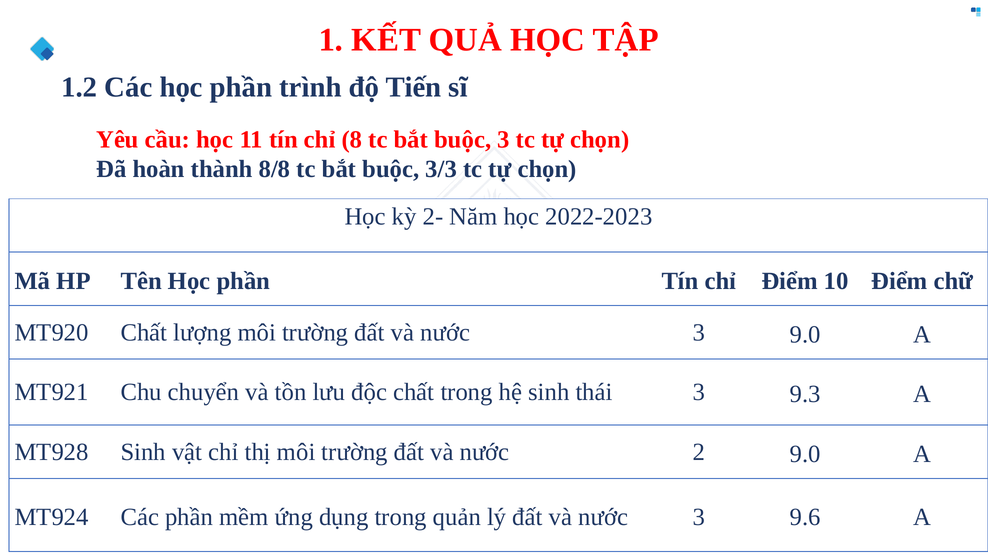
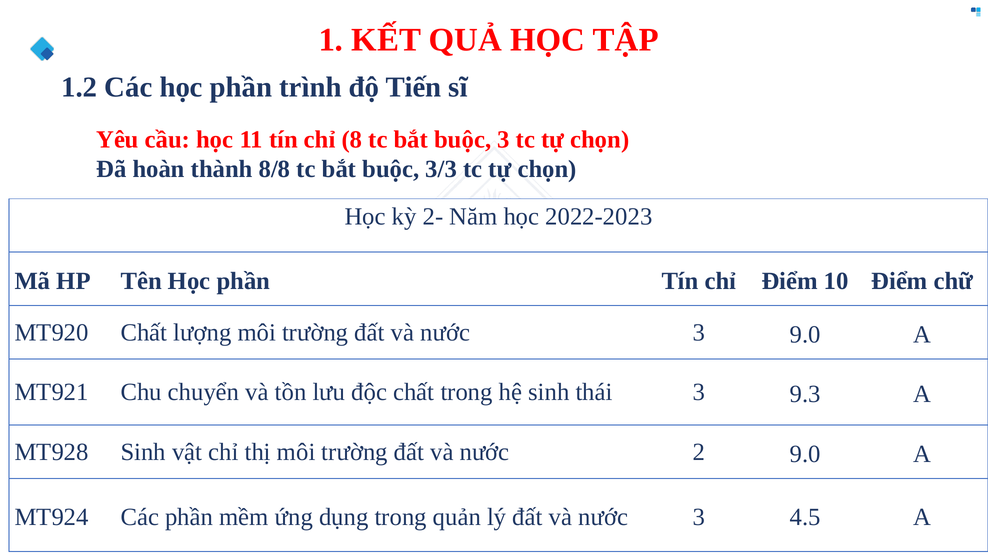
9.6: 9.6 -> 4.5 (805, 517)
